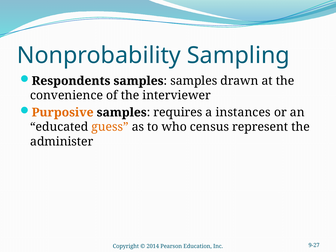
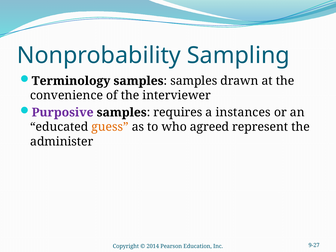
Respondents: Respondents -> Terminology (71, 81)
Purposive colour: orange -> purple (63, 112)
census: census -> agreed (210, 127)
